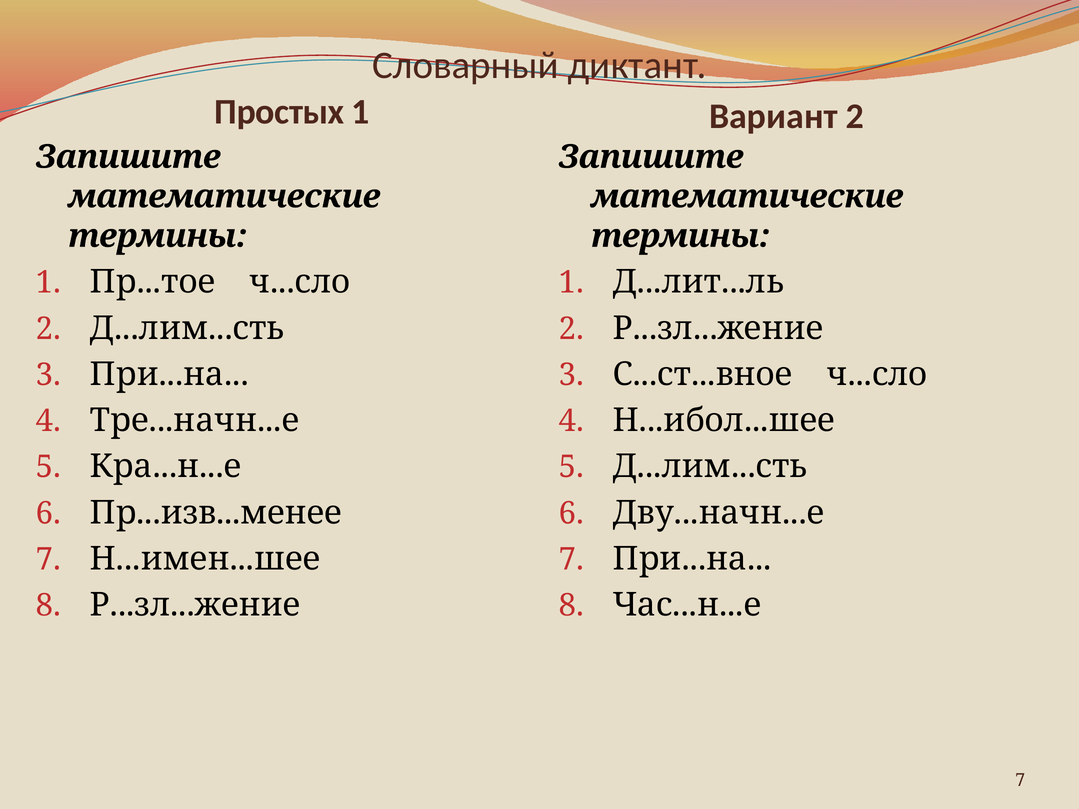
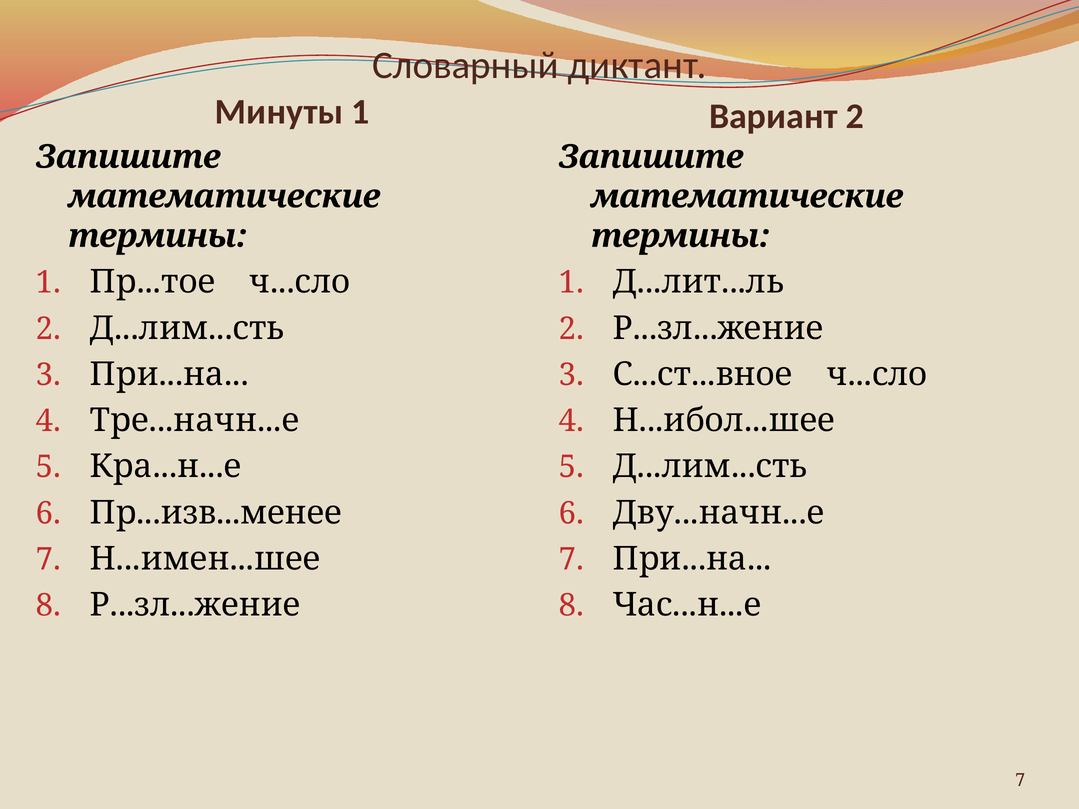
Простых: Простых -> Минуты (279, 112)
